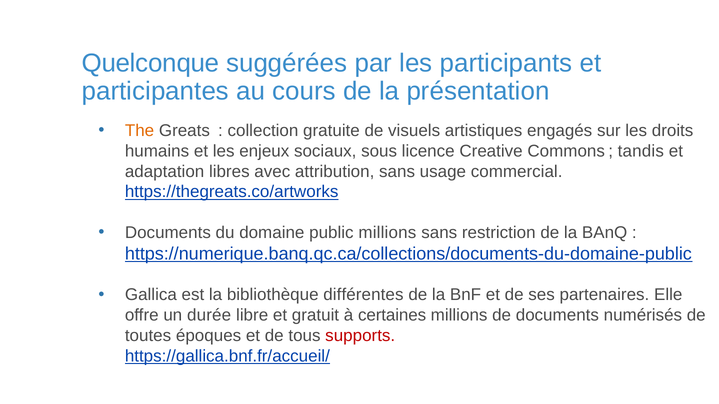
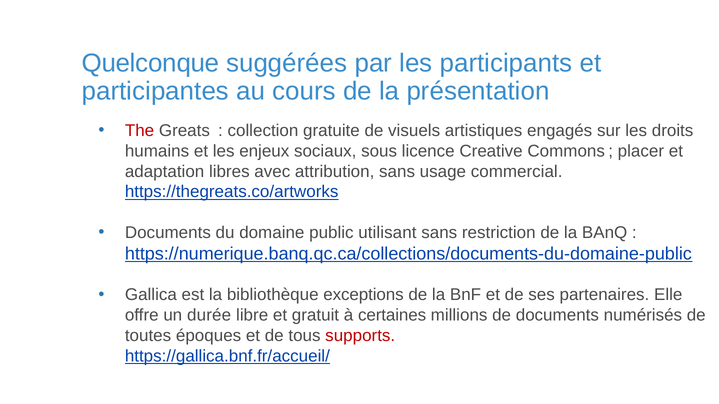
The colour: orange -> red (140, 131)
tandis: tandis -> placer (641, 151)
public millions: millions -> utilisant (387, 233)
différentes: différentes -> exceptions (363, 295)
